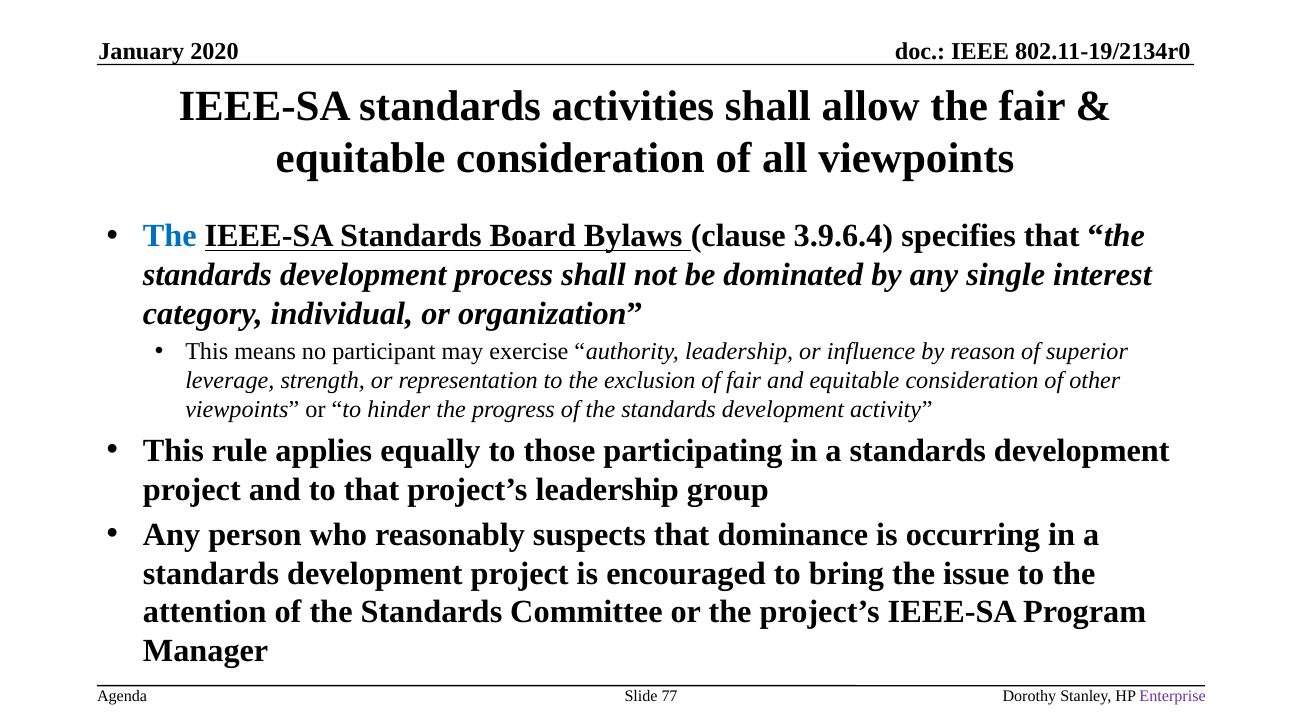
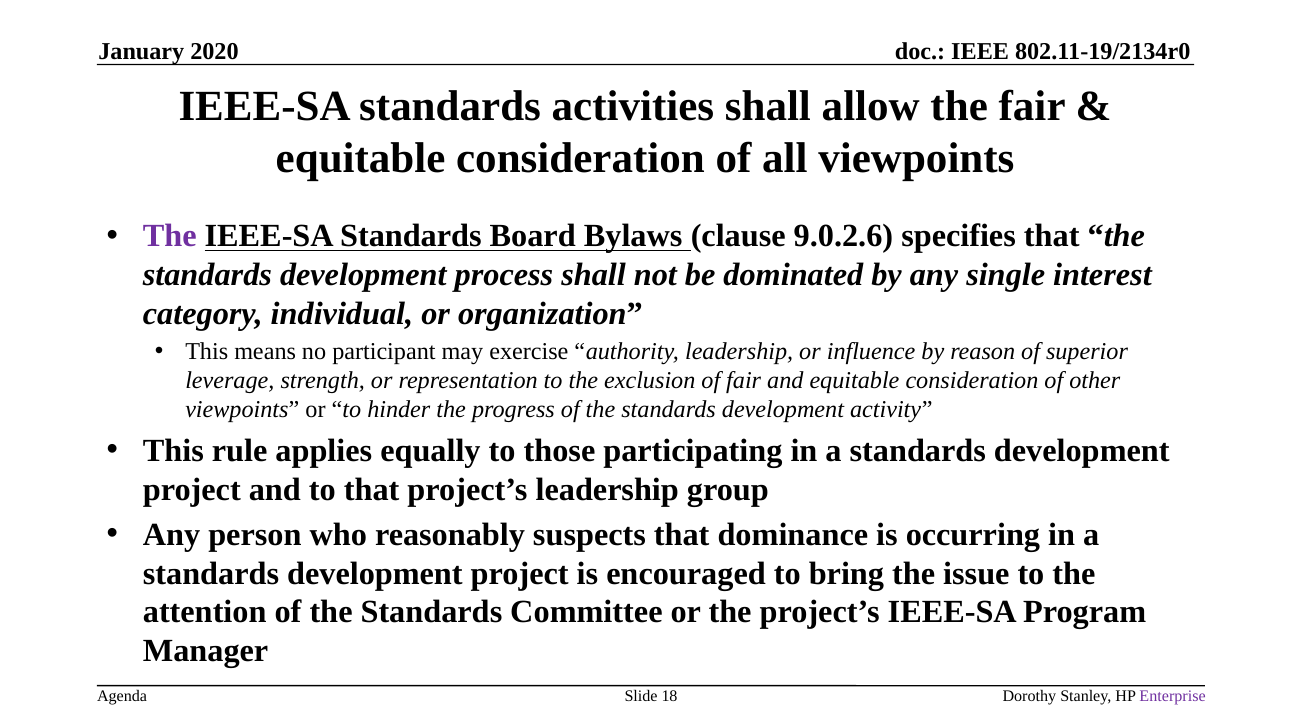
The colour: blue -> purple (170, 236)
3.9.6.4: 3.9.6.4 -> 9.0.2.6 (843, 236)
77: 77 -> 18 (670, 696)
